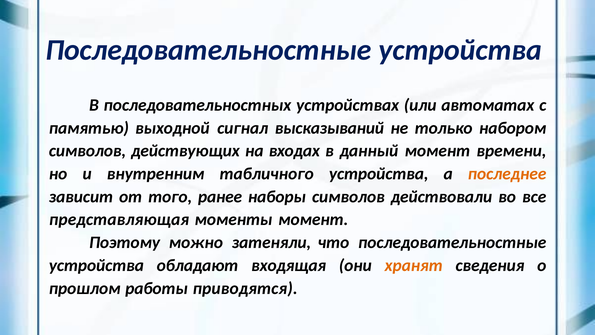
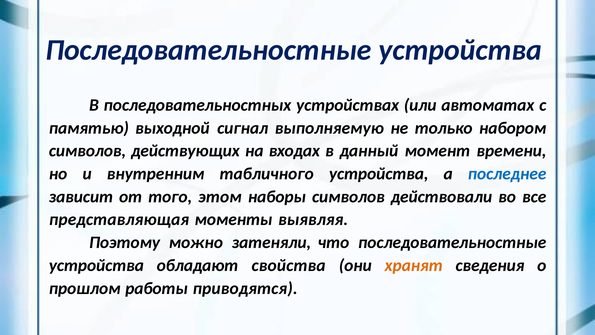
высказываний: высказываний -> выполняемую (329, 128)
последнее colour: orange -> blue (507, 174)
ранее: ранее -> этом (220, 196)
моменты момент: момент -> выявляя (313, 219)
входящая: входящая -> свойства (289, 265)
